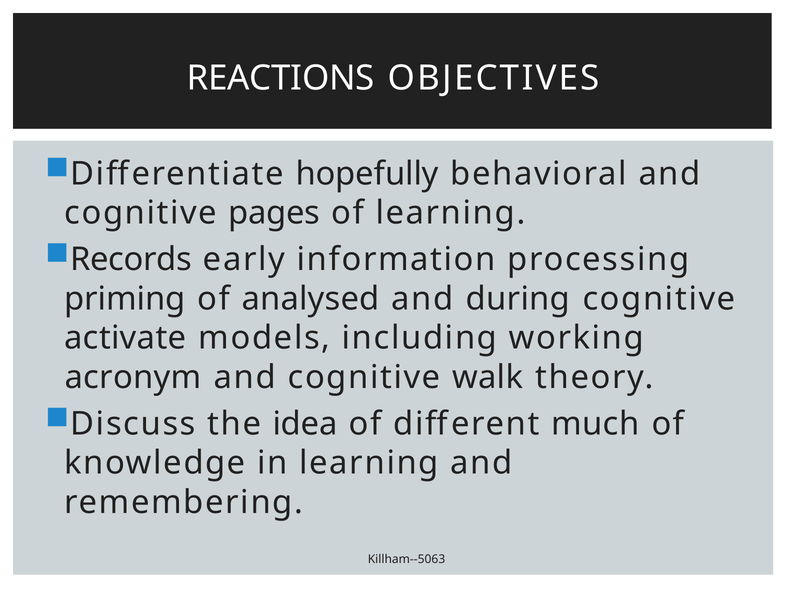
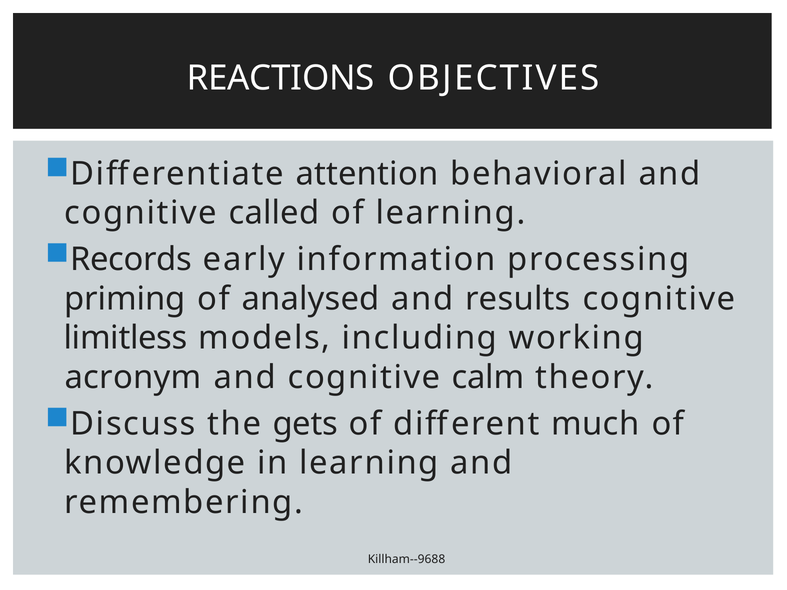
hopefully: hopefully -> attention (367, 174)
pages: pages -> called (274, 213)
during: during -> results (518, 299)
activate: activate -> limitless (126, 338)
walk: walk -> calm (488, 378)
idea: idea -> gets (305, 424)
Killham--5063: Killham--5063 -> Killham--9688 (407, 560)
